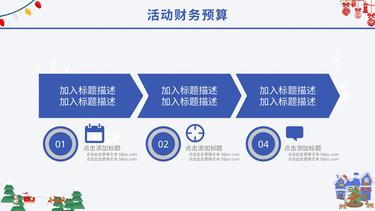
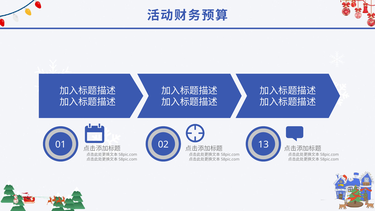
04: 04 -> 13 (263, 145)
